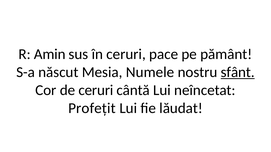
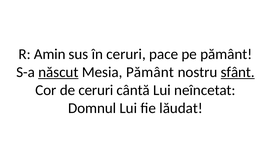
născut underline: none -> present (58, 72)
Mesia Numele: Numele -> Pământ (150, 72)
Profețit: Profețit -> Domnul (92, 108)
